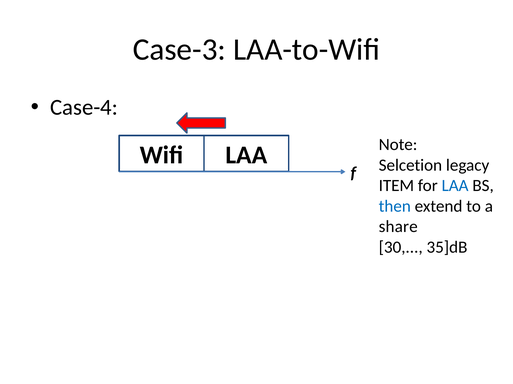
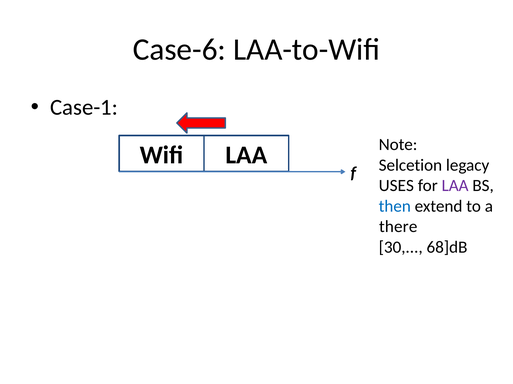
Case-3: Case-3 -> Case-6 (179, 50)
Case-4: Case-4 -> Case-1 (84, 108)
ITEM: ITEM -> USES (396, 186)
LAA colour: blue -> purple (455, 186)
share: share -> there (398, 227)
35]dB: 35]dB -> 68]dB (447, 248)
